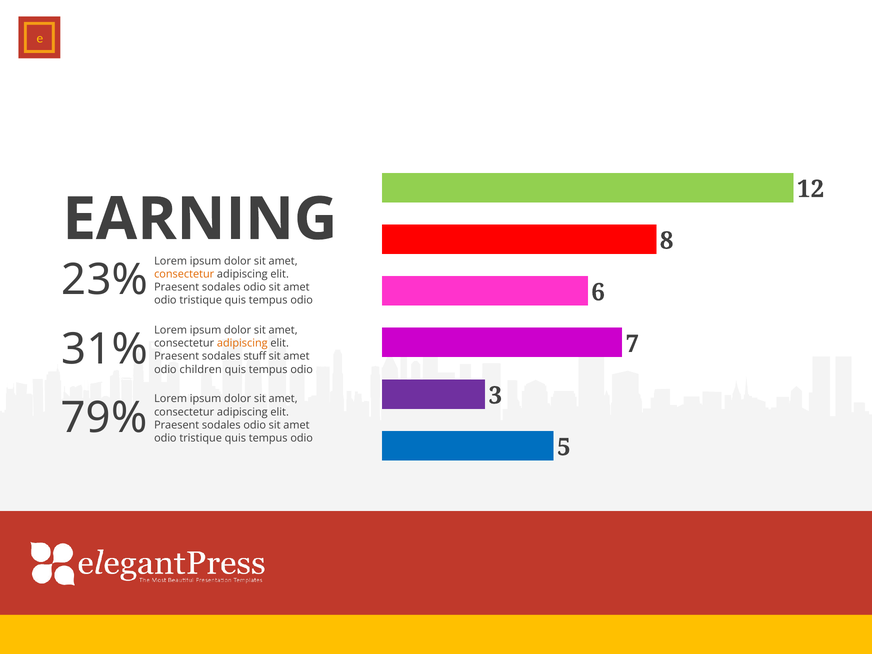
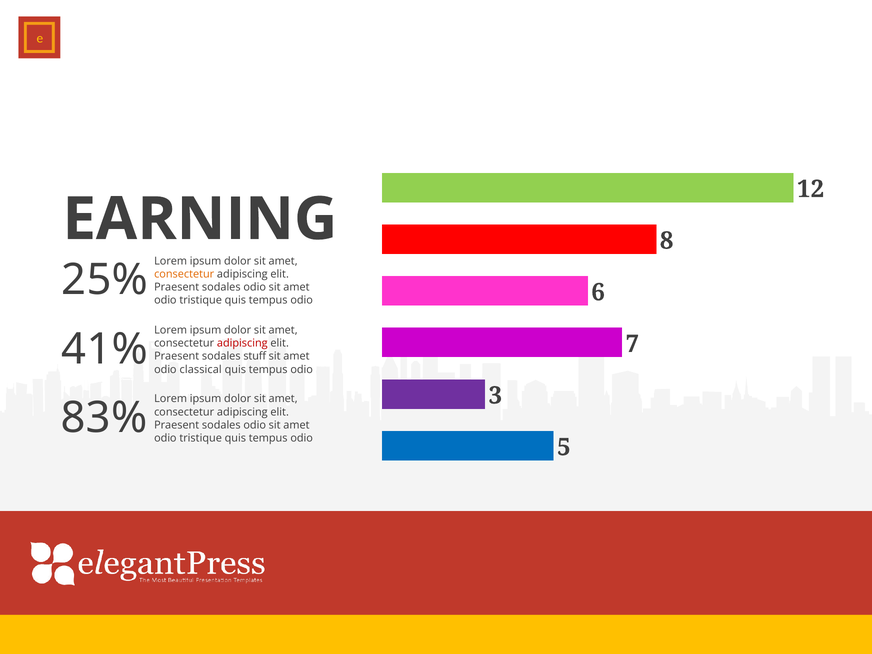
23%: 23% -> 25% (105, 280)
31%: 31% -> 41% (105, 349)
adipiscing colour: orange -> red (242, 343)
children: children -> classical (201, 370)
79%: 79% -> 83% (104, 418)
